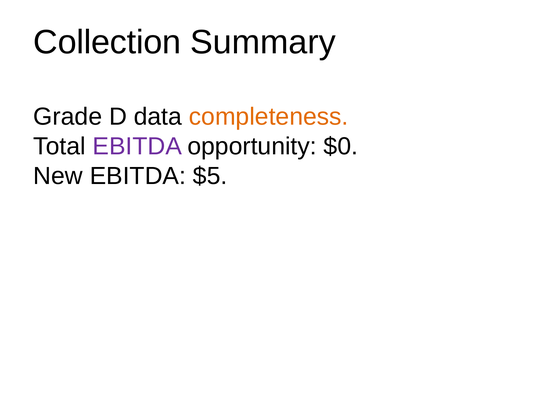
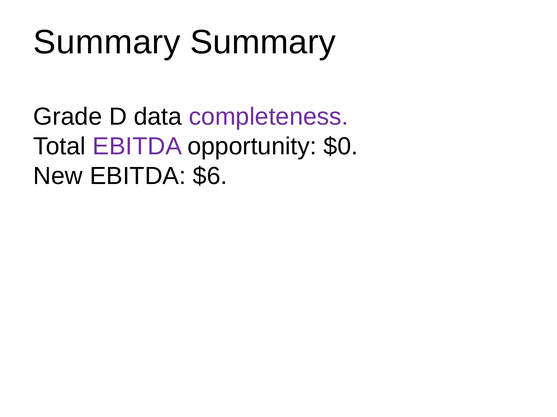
Collection: Collection -> Summary (107, 42)
completeness colour: orange -> purple (269, 117)
$5: $5 -> $6 (210, 176)
